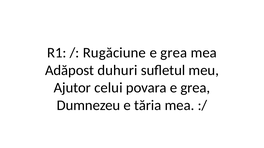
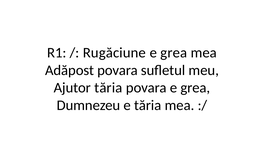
Adăpost duhuri: duhuri -> povara (118, 70)
Ajutor celui: celui -> tăria (108, 88)
